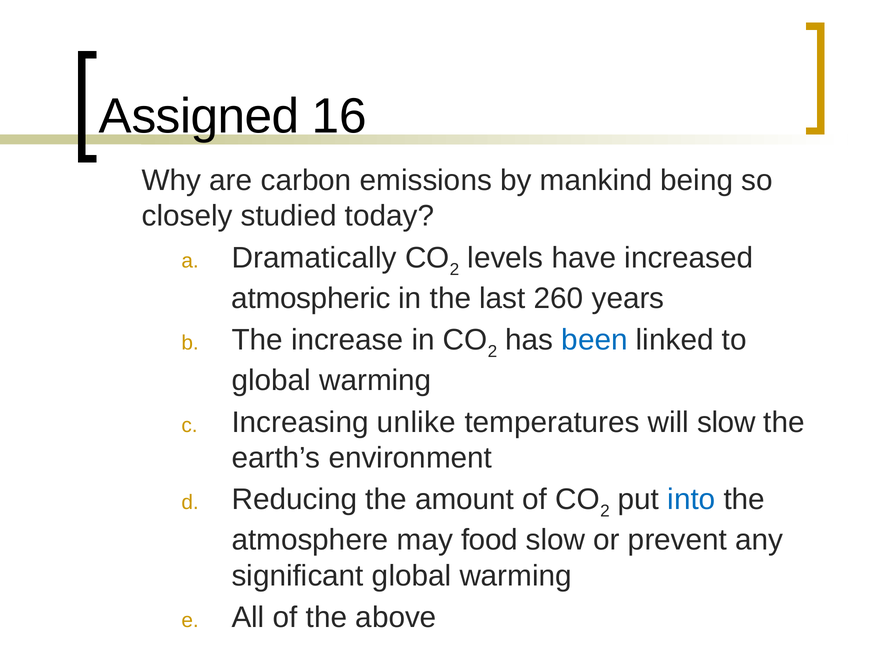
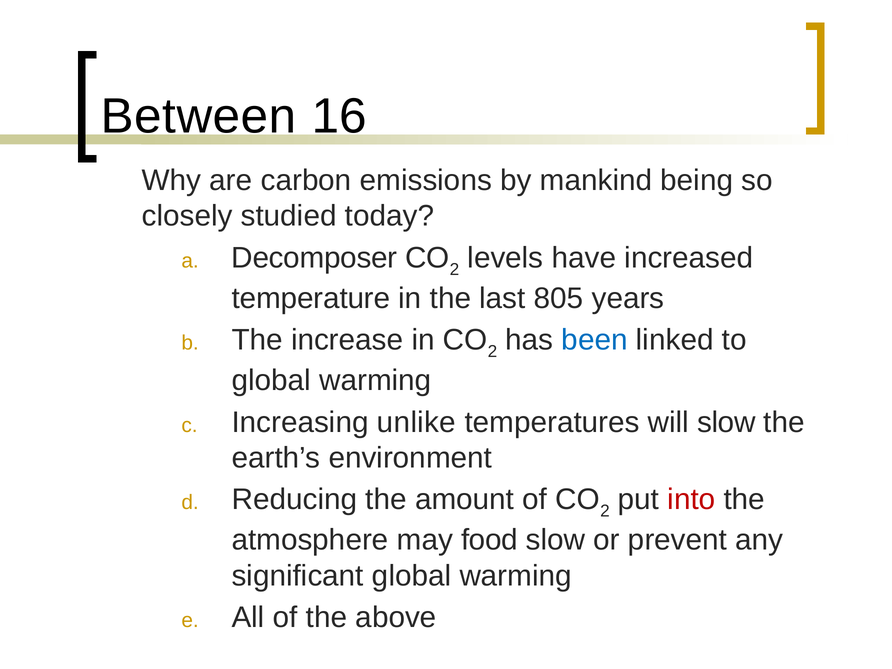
Assigned: Assigned -> Between (199, 117)
Dramatically: Dramatically -> Decomposer (314, 258)
atmospheric: atmospheric -> temperature (311, 298)
260: 260 -> 805 (559, 298)
into colour: blue -> red (691, 500)
